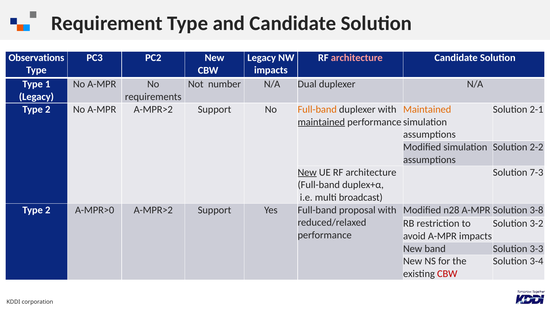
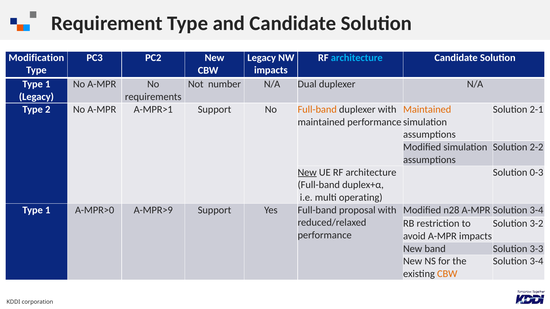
Observations: Observations -> Modification (36, 58)
architecture colour: pink -> light blue (357, 58)
A-MPR A-MPR>2: A-MPR>2 -> A-MPR>1 (153, 110)
maintained underline: present -> none (321, 122)
7-3: 7-3 -> 0-3 (537, 172)
broadcast: broadcast -> operating (361, 198)
2: 2 -> 1 (48, 210)
A-MPR>0 A-MPR>2: A-MPR>2 -> A-MPR>9 (153, 210)
3-8: 3-8 -> 3-4 (537, 210)
CBW colour: red -> orange (447, 274)
